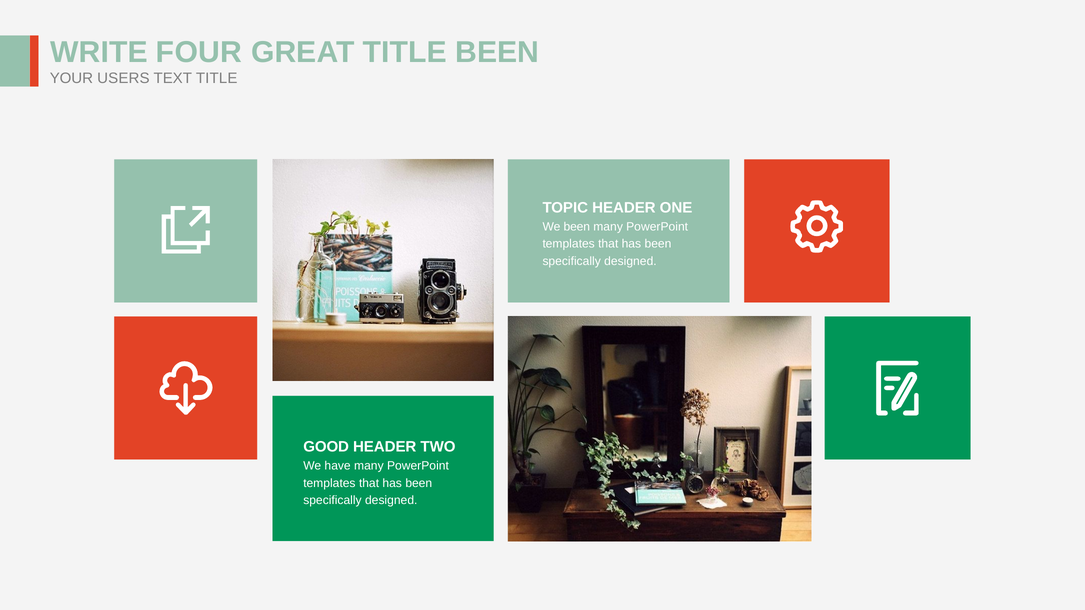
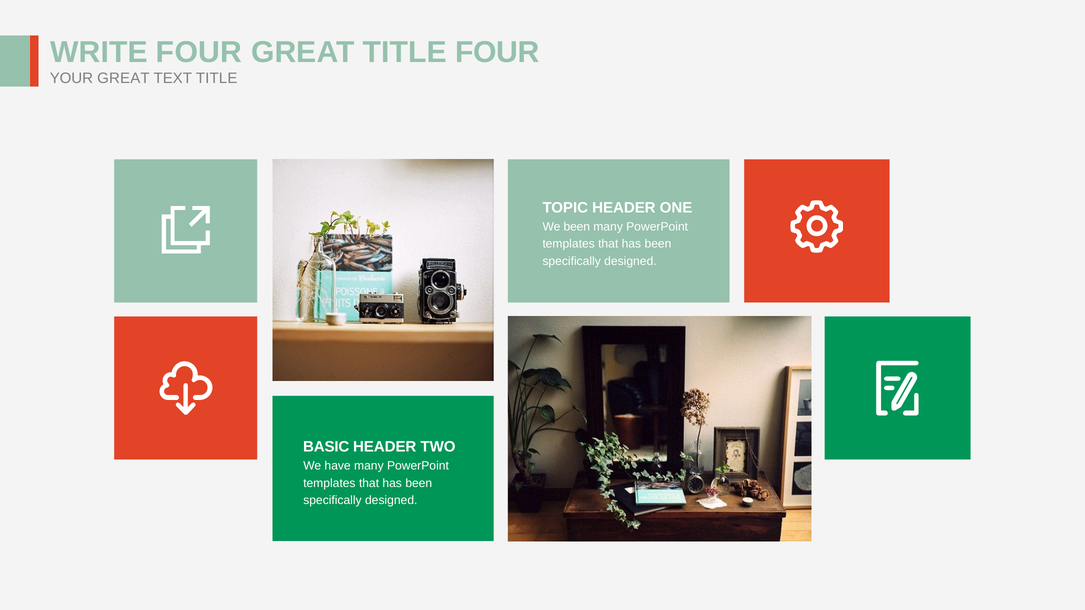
TITLE BEEN: BEEN -> FOUR (497, 52)
YOUR USERS: USERS -> GREAT (123, 78)
GOOD: GOOD -> BASIC (326, 447)
